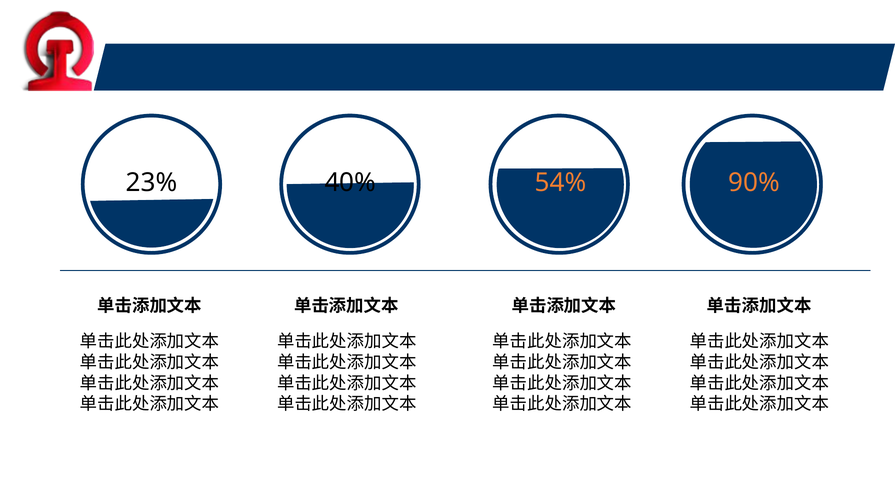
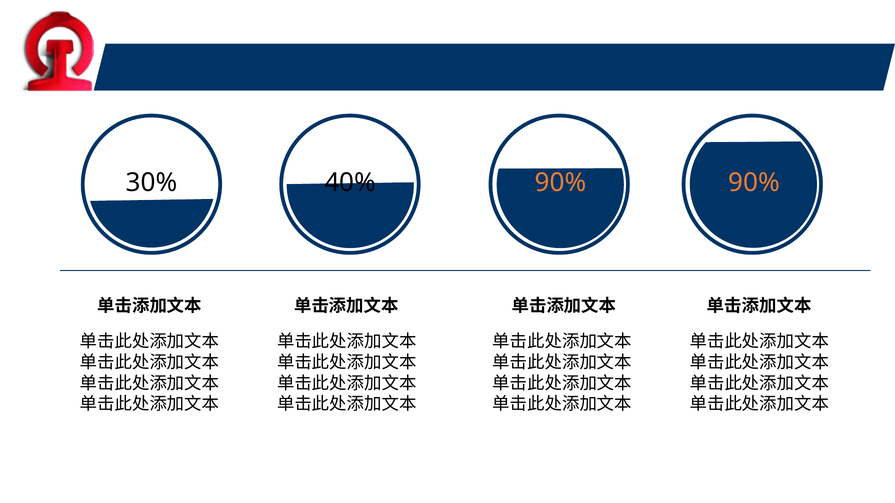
23%: 23% -> 30% (151, 183)
40% 54%: 54% -> 90% (561, 183)
